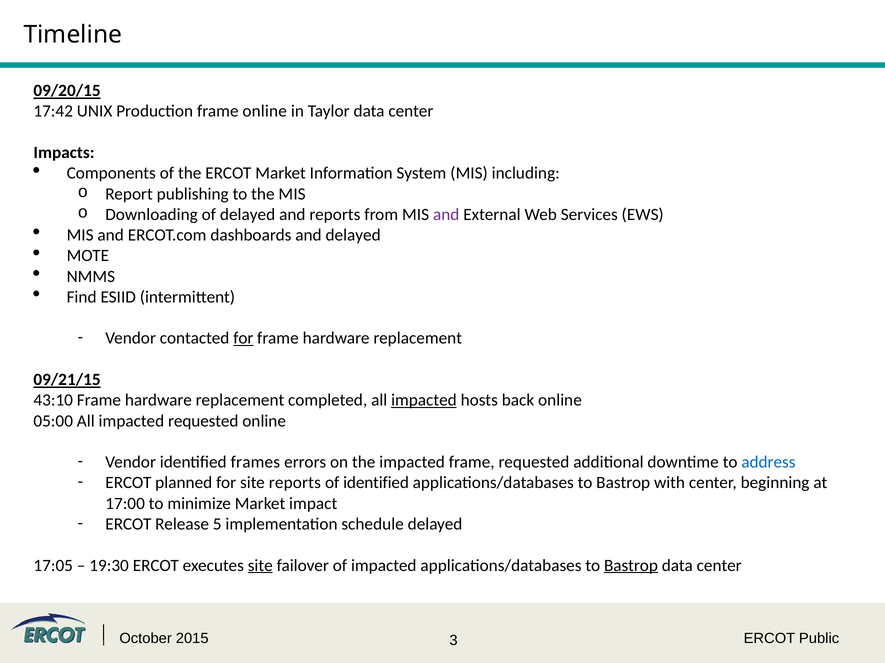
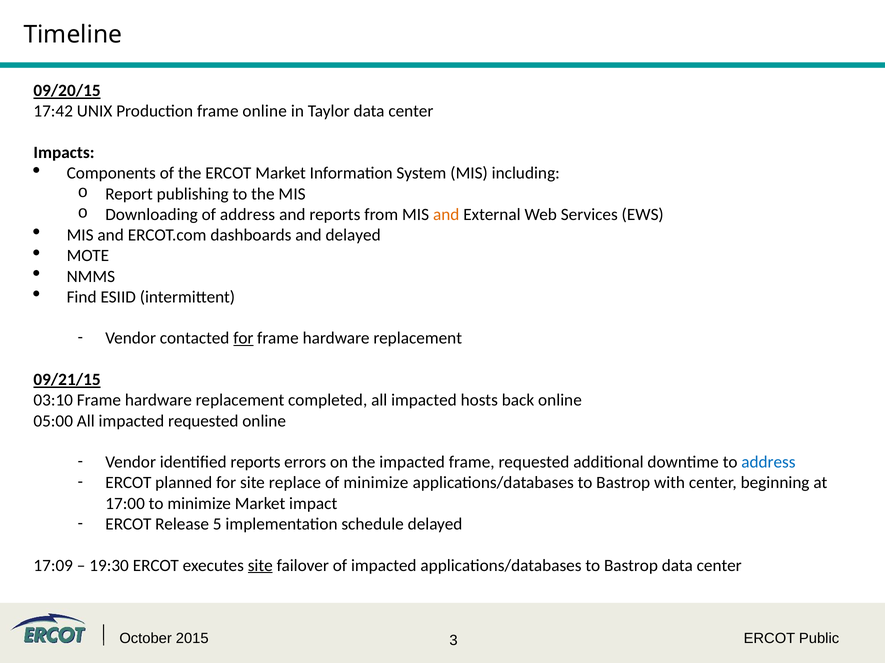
of delayed: delayed -> address (248, 215)
and colour: purple -> orange (446, 215)
43:10: 43:10 -> 03:10 (53, 401)
impacted underline: present -> none (424, 401)
identified frames: frames -> reports (256, 463)
site reports: reports -> replace (295, 483)
of identified: identified -> minimize (376, 483)
17:05: 17:05 -> 17:09 (53, 566)
Bastrop underline: present -> none (631, 566)
